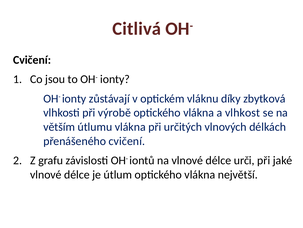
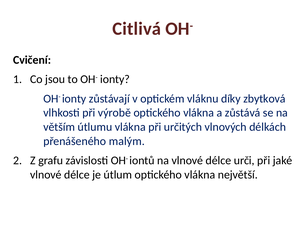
vlhkost: vlhkost -> zůstává (243, 112)
přenášeného cvičení: cvičení -> malým (127, 141)
